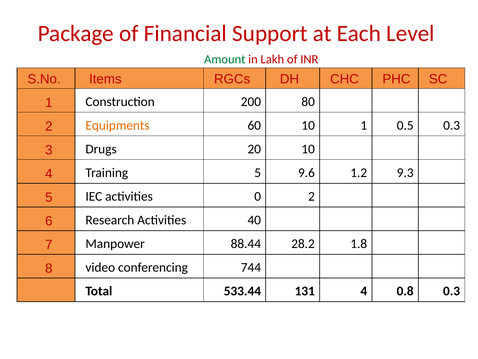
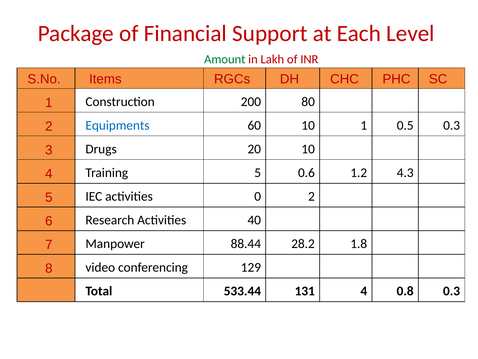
Equipments colour: orange -> blue (118, 125)
9.6: 9.6 -> 0.6 (306, 173)
9.3: 9.3 -> 4.3 (405, 173)
744: 744 -> 129 (251, 267)
